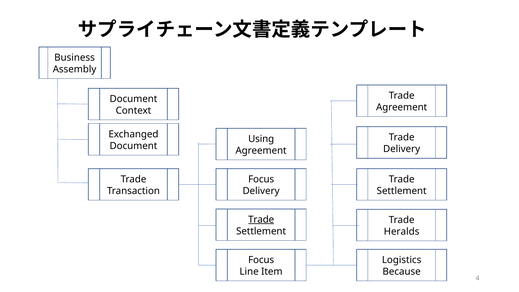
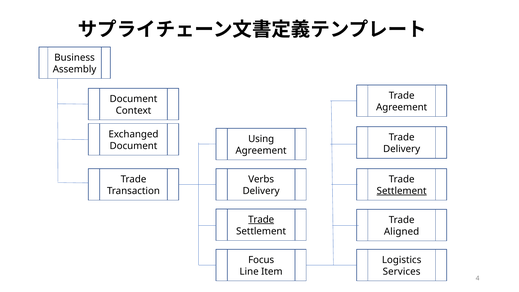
Focus: Focus -> Verbs (261, 179)
Settlement underline: none -> present (402, 191)
Heralds: Heralds -> Aligned (402, 232)
Because: Because -> Services (402, 271)
